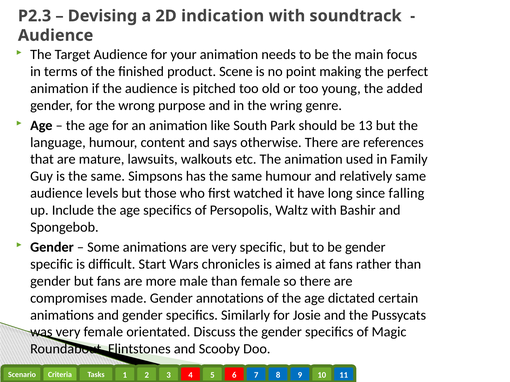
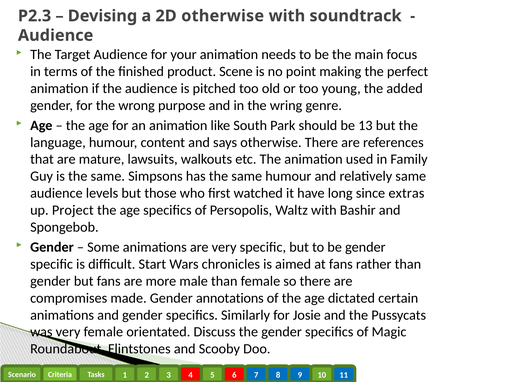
2D indication: indication -> otherwise (223, 16)
falling: falling -> extras (406, 194)
Include: Include -> Project (73, 211)
